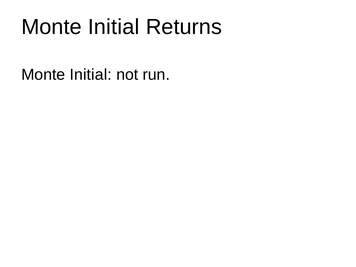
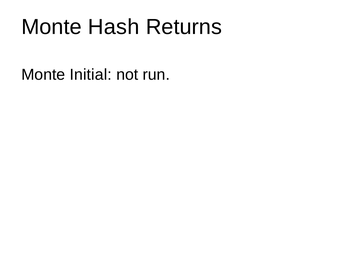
Initial: Initial -> Hash (114, 27)
